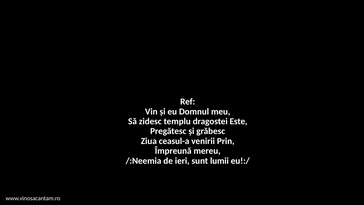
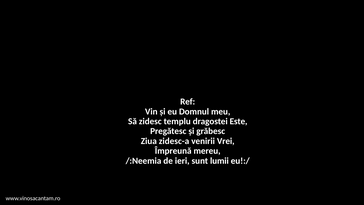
ceasul-a: ceasul-a -> zidesc-a (174, 141)
Prin: Prin -> Vrei (226, 141)
